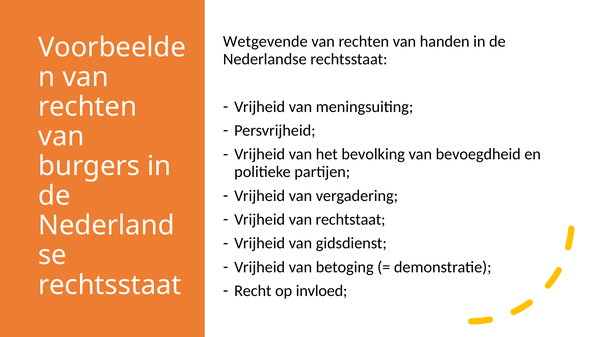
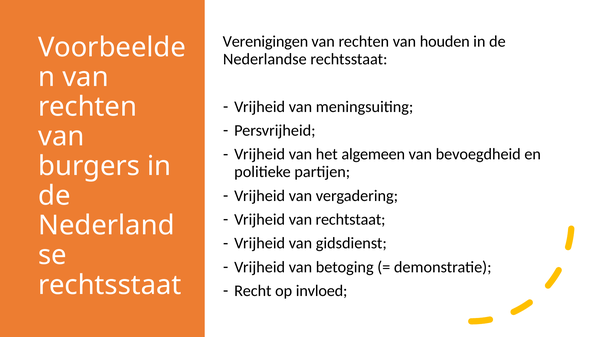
Wetgevende: Wetgevende -> Verenigingen (265, 41)
handen: handen -> houden (445, 41)
bevolking: bevolking -> algemeen (373, 154)
